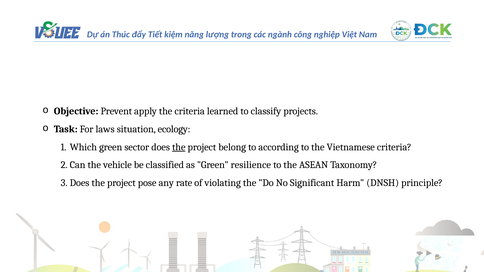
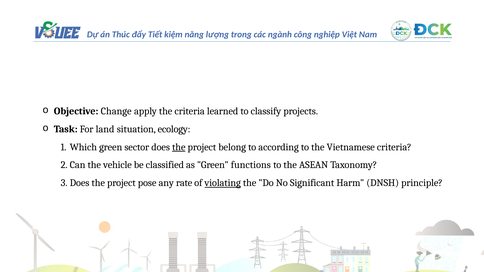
Prevent: Prevent -> Change (116, 111)
laws: laws -> land (105, 129)
resilience: resilience -> functions (251, 165)
violating underline: none -> present (223, 183)
